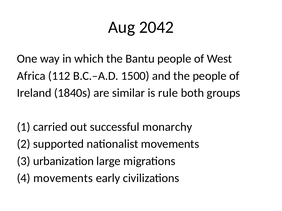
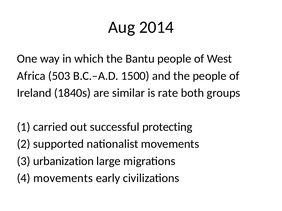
2042: 2042 -> 2014 (156, 27)
112: 112 -> 503 (59, 76)
rule: rule -> rate (168, 93)
monarchy: monarchy -> protecting (167, 127)
